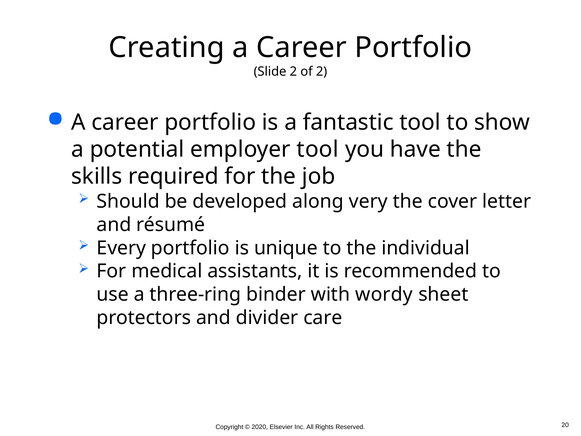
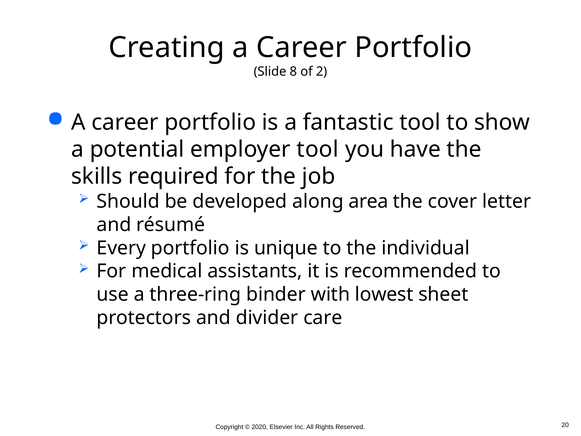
Slide 2: 2 -> 8 (293, 72)
very: very -> area (368, 201)
wordy: wordy -> lowest (384, 294)
